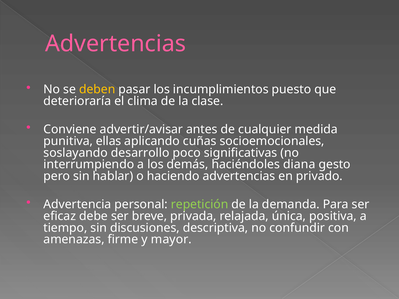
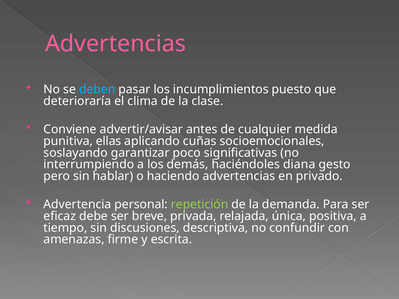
deben colour: yellow -> light blue (97, 89)
desarrollo: desarrollo -> garantizar (140, 153)
mayor: mayor -> escrita (171, 240)
